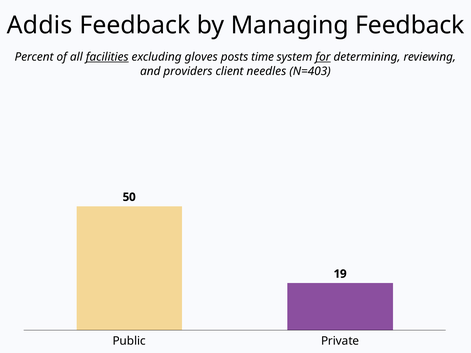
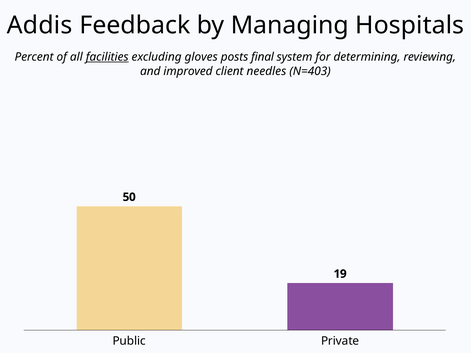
Managing Feedback: Feedback -> Hospitals (410, 25)
time: time -> final (263, 57)
for underline: present -> none (323, 57)
providers: providers -> improved (188, 71)
